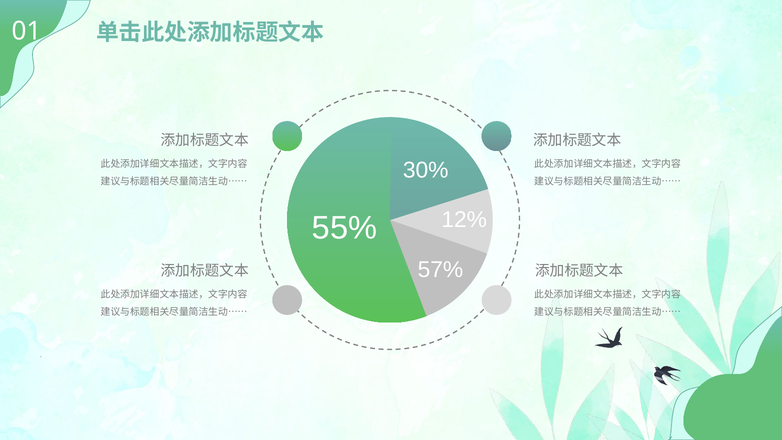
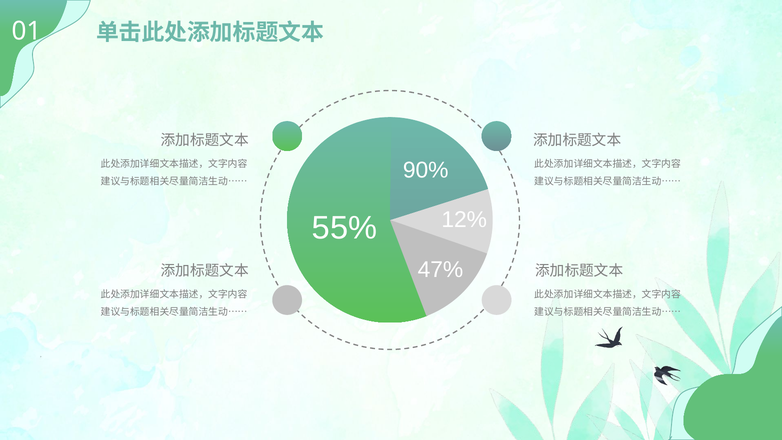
30%: 30% -> 90% (426, 170)
57%: 57% -> 47% (440, 270)
